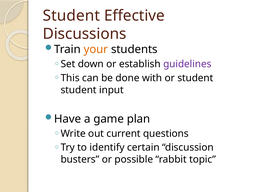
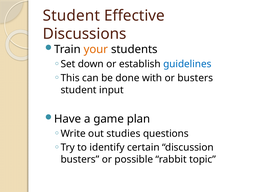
guidelines colour: purple -> blue (187, 64)
or student: student -> busters (195, 78)
current: current -> studies (123, 134)
